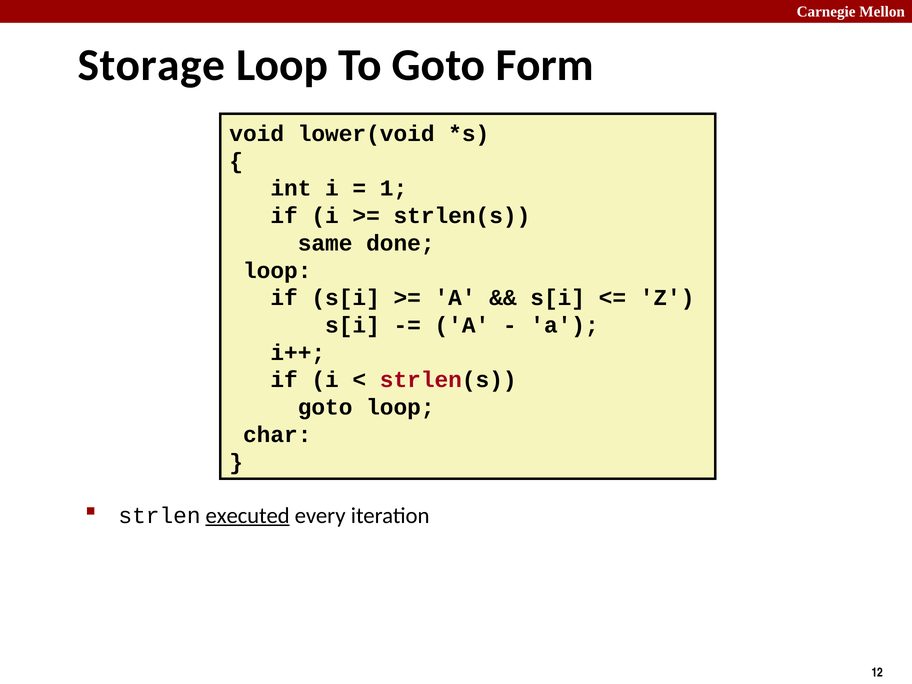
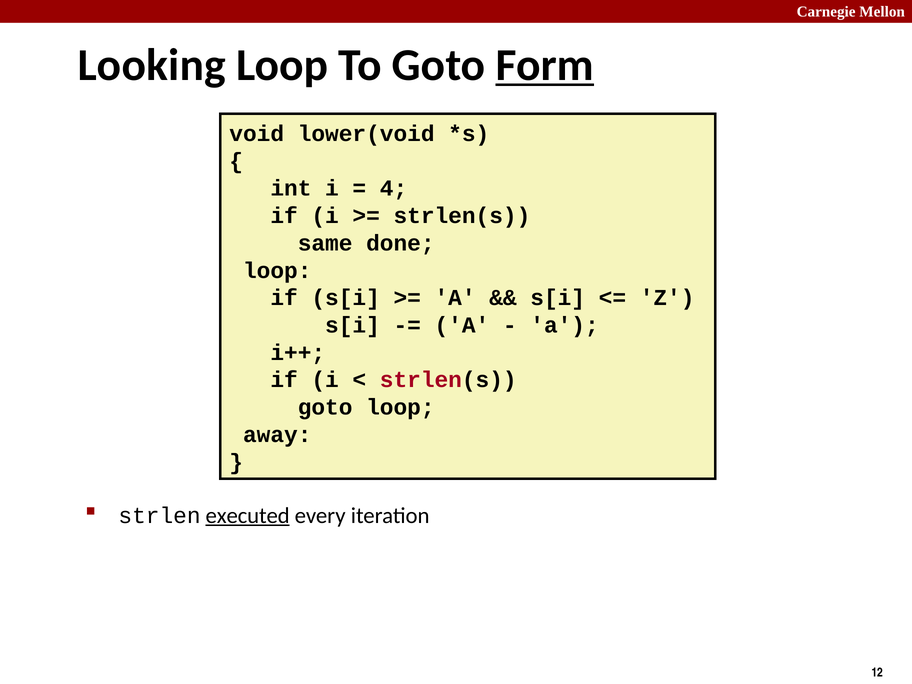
Storage: Storage -> Looking (152, 65)
Form underline: none -> present (545, 65)
1: 1 -> 4 (394, 188)
char: char -> away (277, 435)
